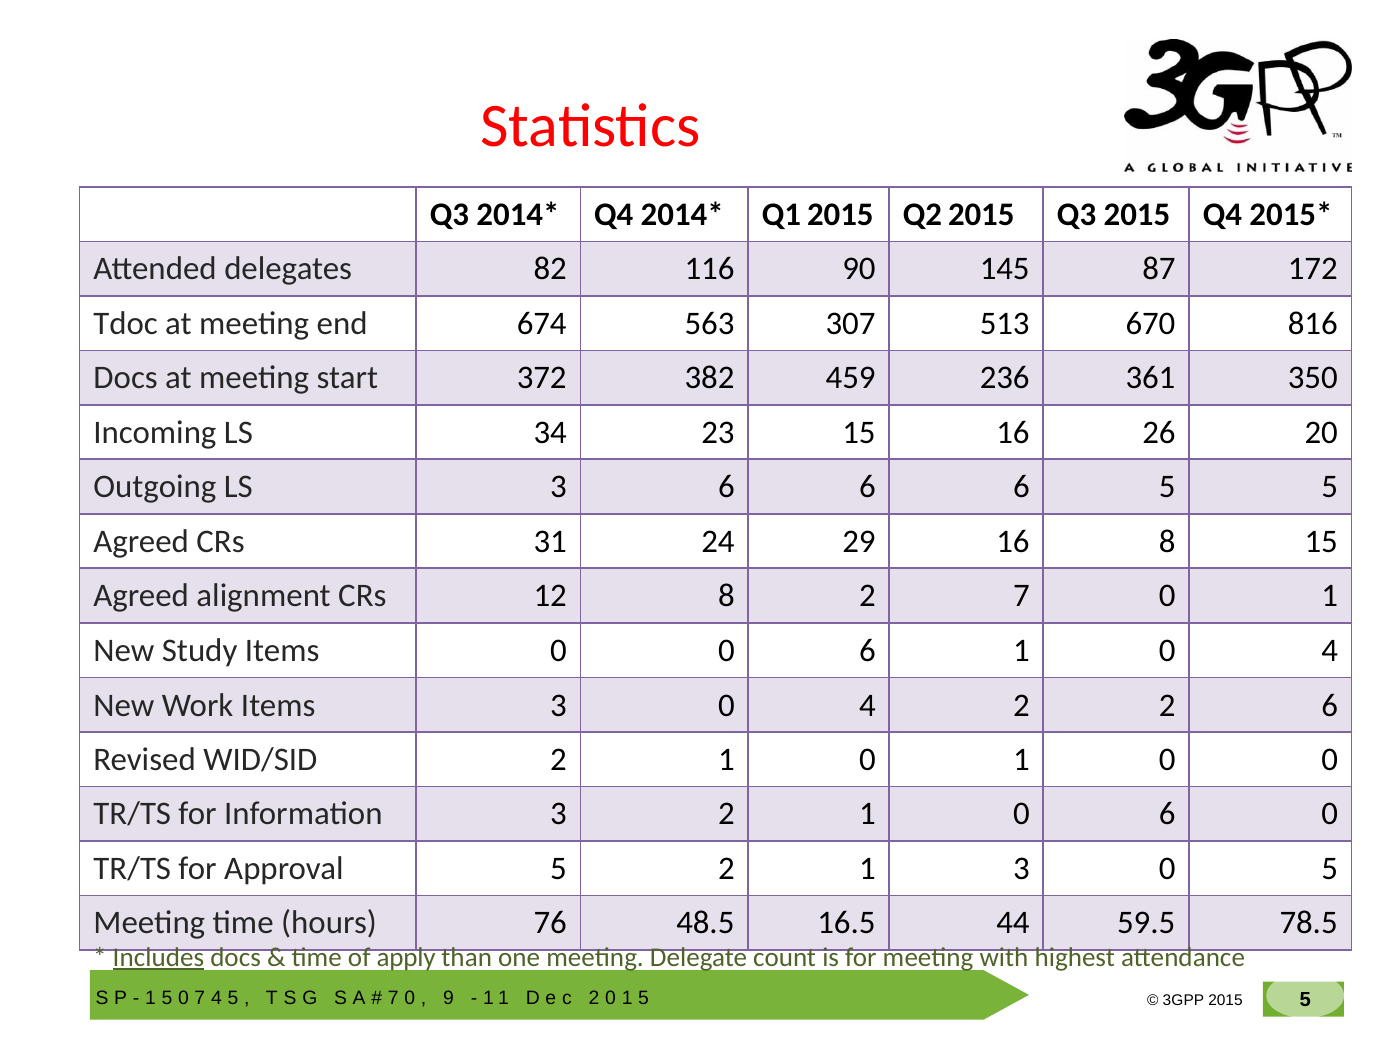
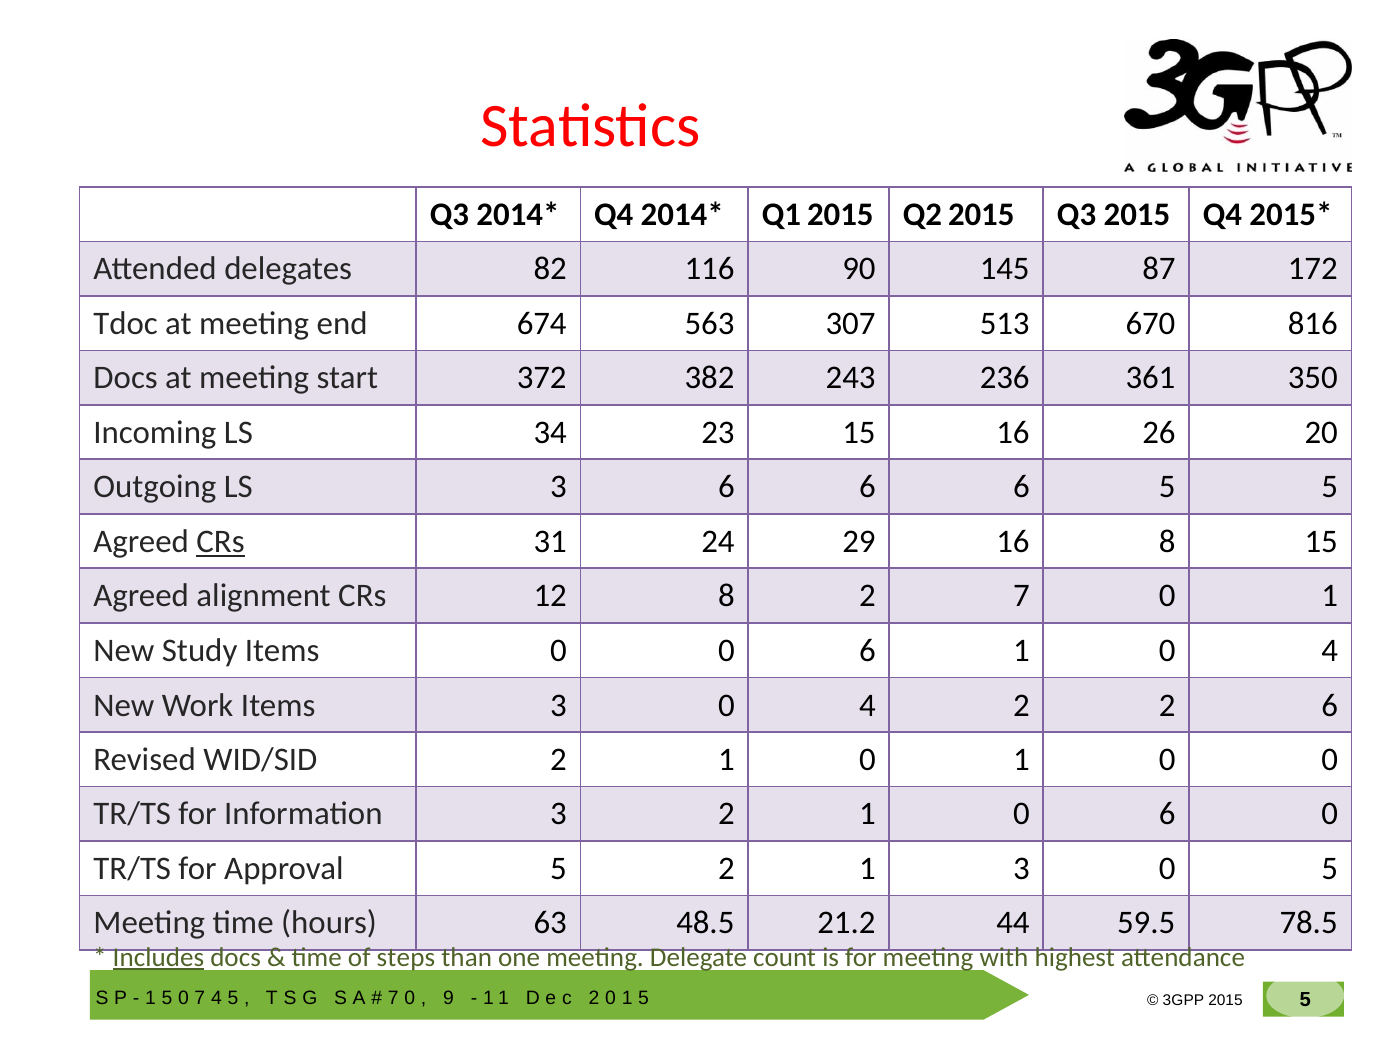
459: 459 -> 243 (851, 378)
CRs underline: none -> present (221, 541)
76: 76 -> 63 (550, 923)
16.5: 16.5 -> 21.2 (846, 923)
apply: apply -> steps (406, 957)
